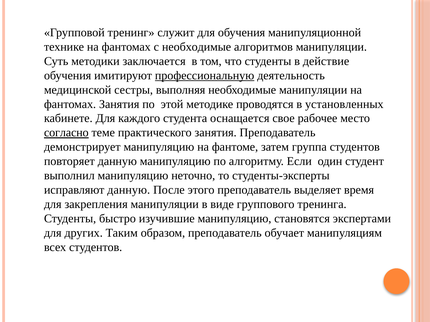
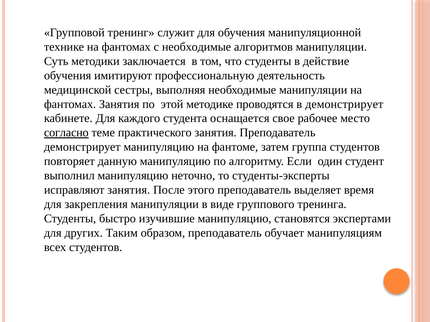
профессиональную underline: present -> none (205, 76)
в установленных: установленных -> демонстрирует (344, 104)
исправляют данную: данную -> занятия (129, 190)
